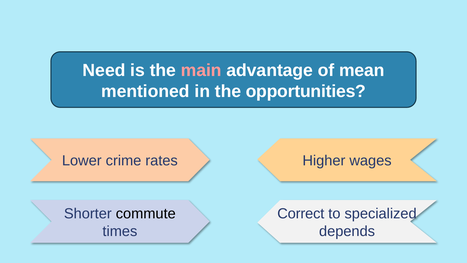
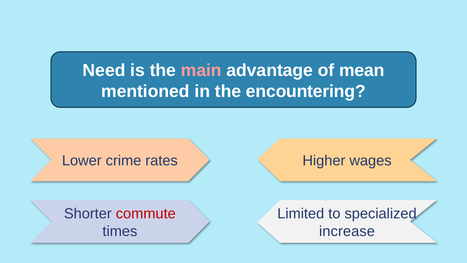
opportunities: opportunities -> encountering (306, 91)
commute colour: black -> red (146, 213)
Correct: Correct -> Limited (301, 213)
depends: depends -> increase (347, 231)
